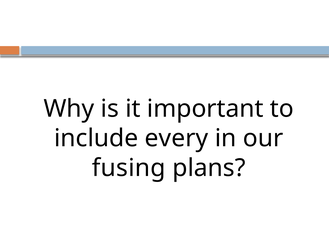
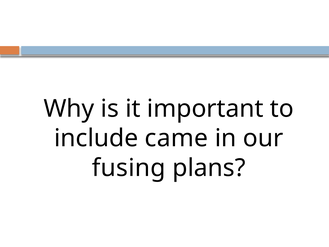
every: every -> came (176, 138)
